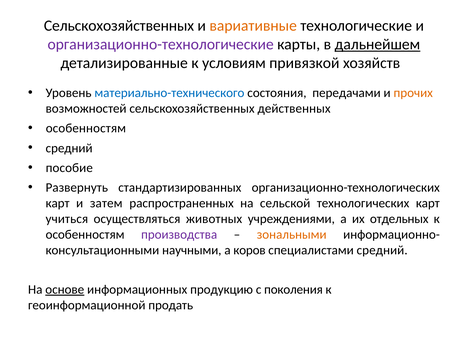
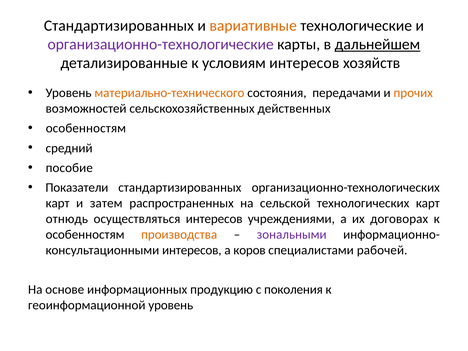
Сельскохозяйственных: Сельскохозяйственных -> Стандартизированных (119, 26)
условиям привязкой: привязкой -> интересов (304, 63)
материально-технического colour: blue -> orange (169, 93)
Развернуть: Развернуть -> Показатели (77, 188)
учиться: учиться -> отнюдь (67, 219)
осуществляться животных: животных -> интересов (214, 219)
отдельных: отдельных -> договорах (399, 219)
производства colour: purple -> orange (179, 234)
зональными colour: orange -> purple (292, 234)
научными: научными -> интересов (192, 250)
специалистами средний: средний -> рабочей (382, 250)
основе underline: present -> none (65, 290)
геоинформационной продать: продать -> уровень (171, 305)
